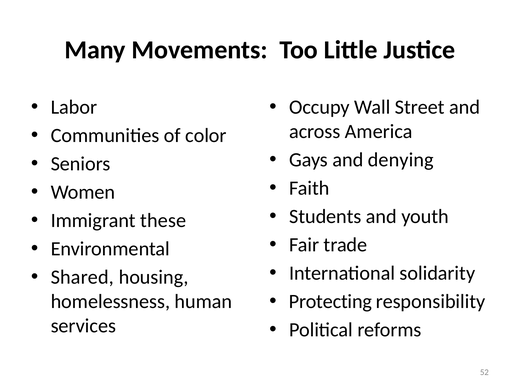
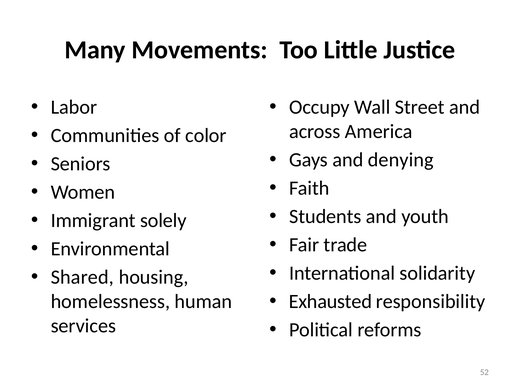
these: these -> solely (163, 220)
Protecting: Protecting -> Exhausted (330, 301)
